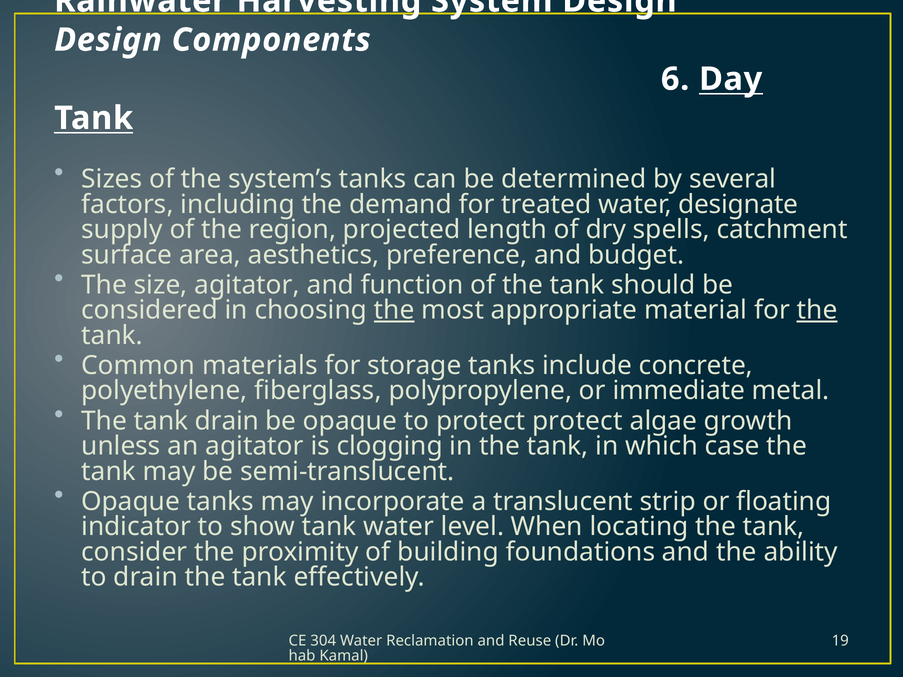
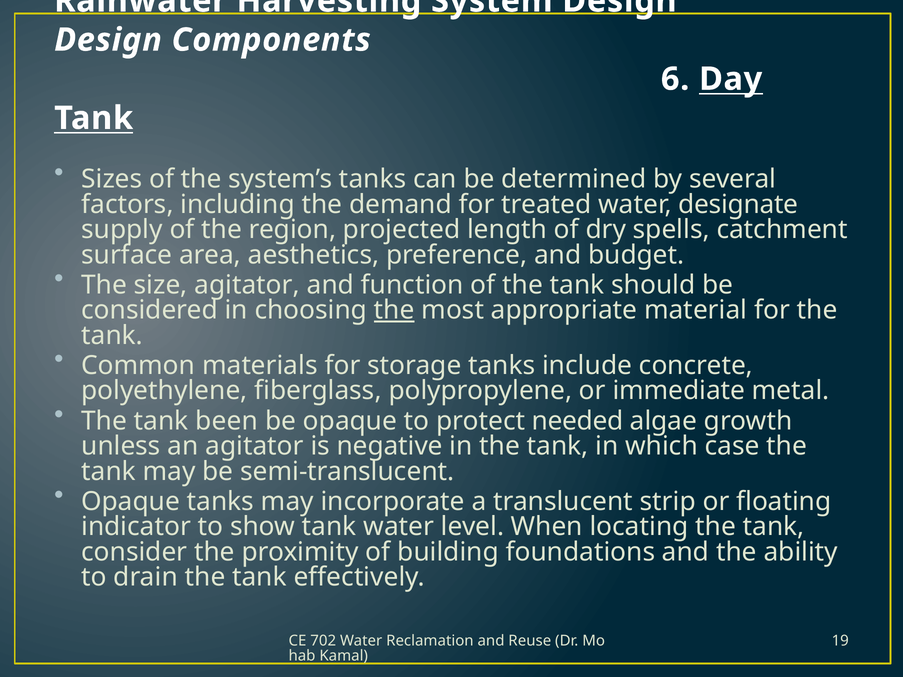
the underline: present -> none (817, 310)
tank drain: drain -> been (227, 421)
protect protect: protect -> needed (578, 421)
clogging: clogging -> negative (390, 446)
304: 304 -> 702 (323, 641)
